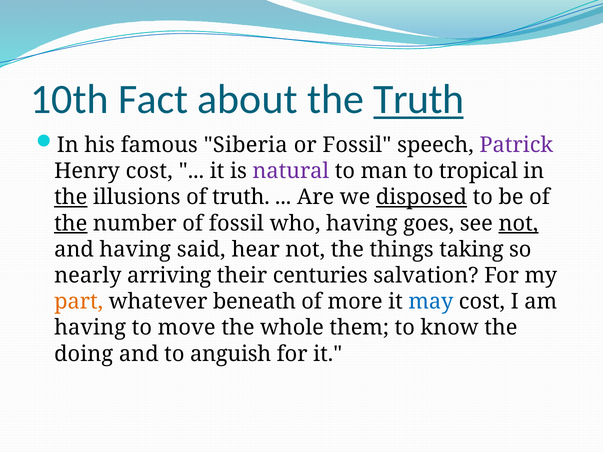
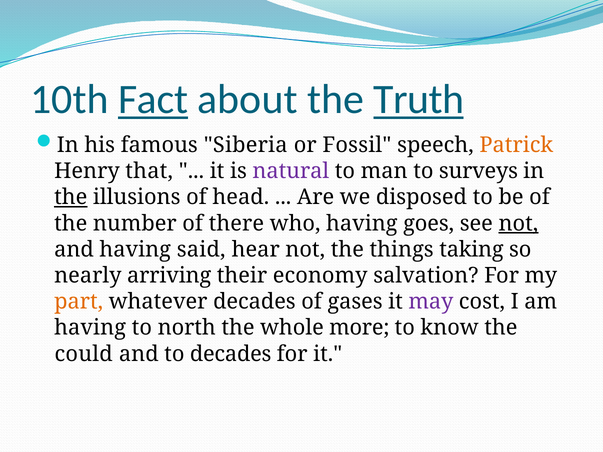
Fact underline: none -> present (153, 100)
Patrick colour: purple -> orange (516, 145)
Henry cost: cost -> that (149, 171)
tropical: tropical -> surveys (478, 171)
of truth: truth -> head (241, 197)
disposed underline: present -> none (421, 197)
the underline: present -> none (71, 224)
of fossil: fossil -> there (236, 224)
centuries: centuries -> economy (320, 276)
whatever beneath: beneath -> decades (254, 302)
more: more -> gases (355, 302)
may colour: blue -> purple (431, 302)
move: move -> north (187, 328)
them: them -> more (359, 328)
doing: doing -> could (84, 354)
to anguish: anguish -> decades (231, 354)
